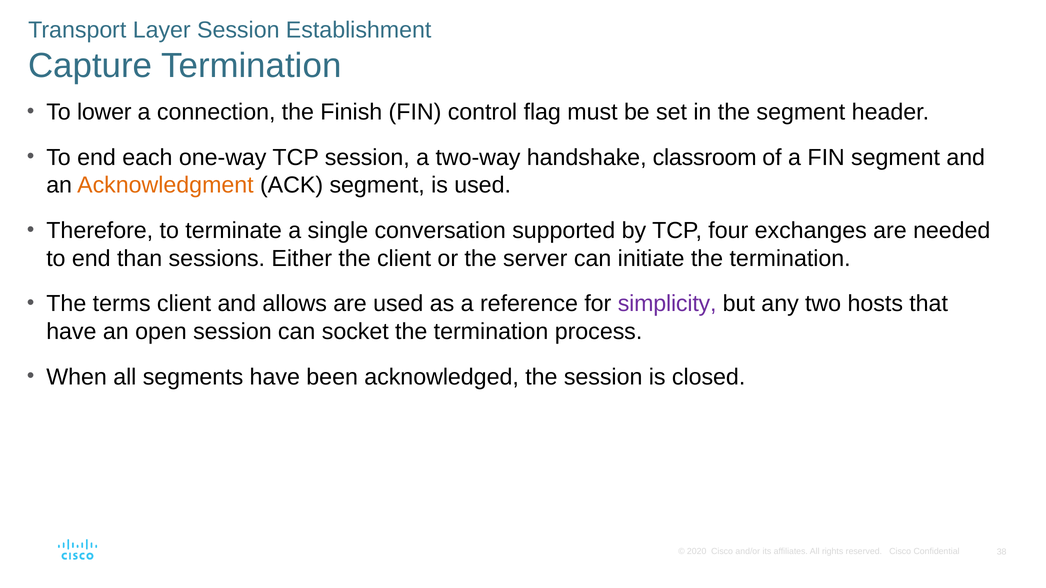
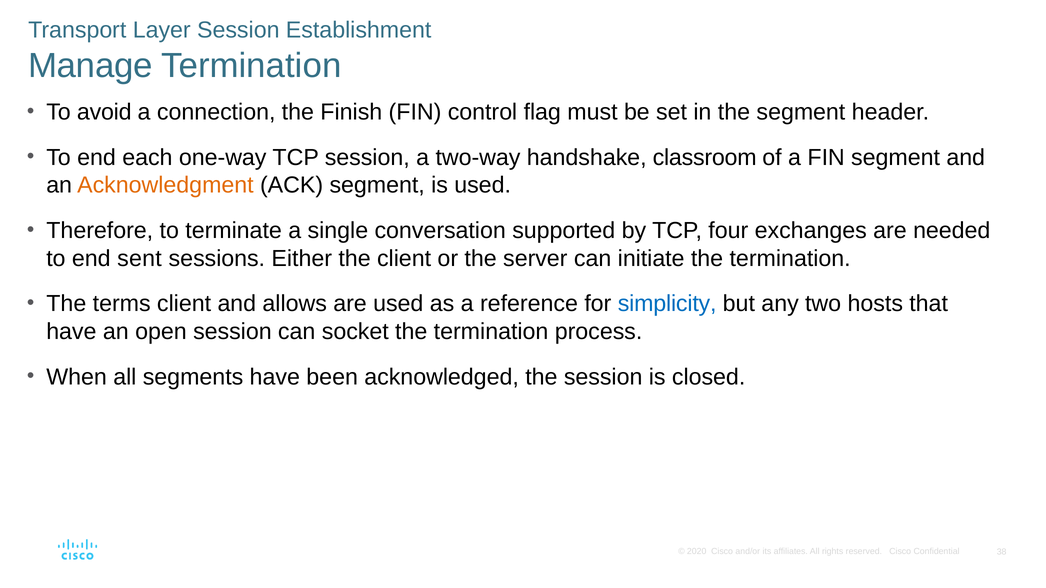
Capture: Capture -> Manage (90, 66)
lower: lower -> avoid (104, 112)
than: than -> sent (140, 259)
simplicity colour: purple -> blue (667, 304)
